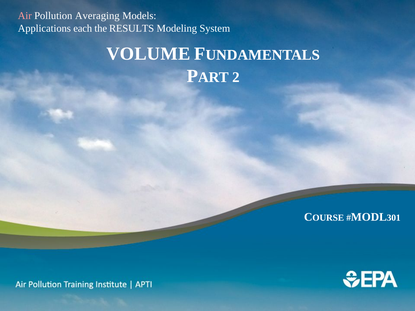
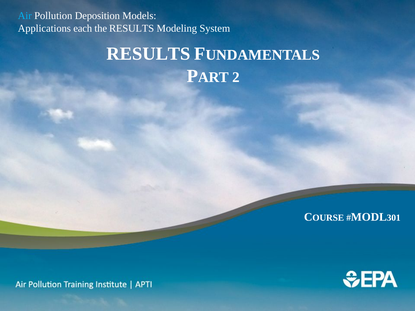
Air colour: pink -> light blue (25, 16)
Averaging: Averaging -> Deposition (97, 16)
VOLUME: VOLUME -> RESULTS (148, 54)
